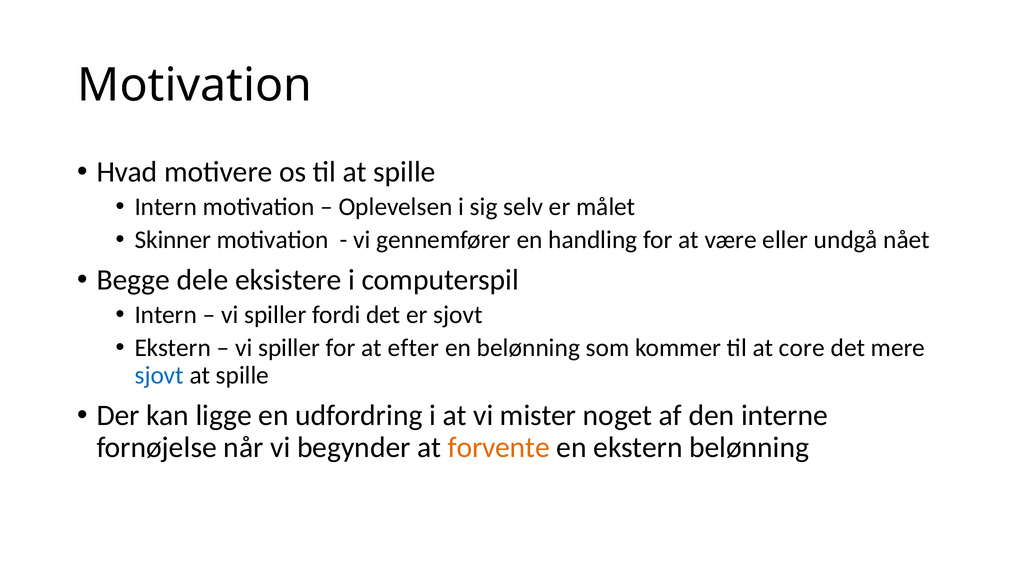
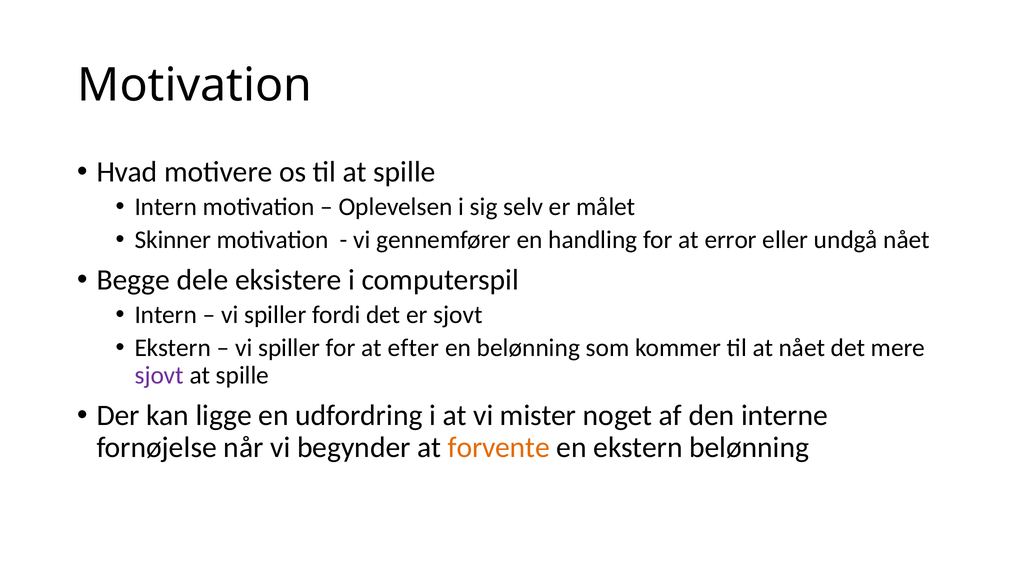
være: være -> error (731, 240)
at core: core -> nået (802, 348)
sjovt colour: blue -> purple (159, 375)
